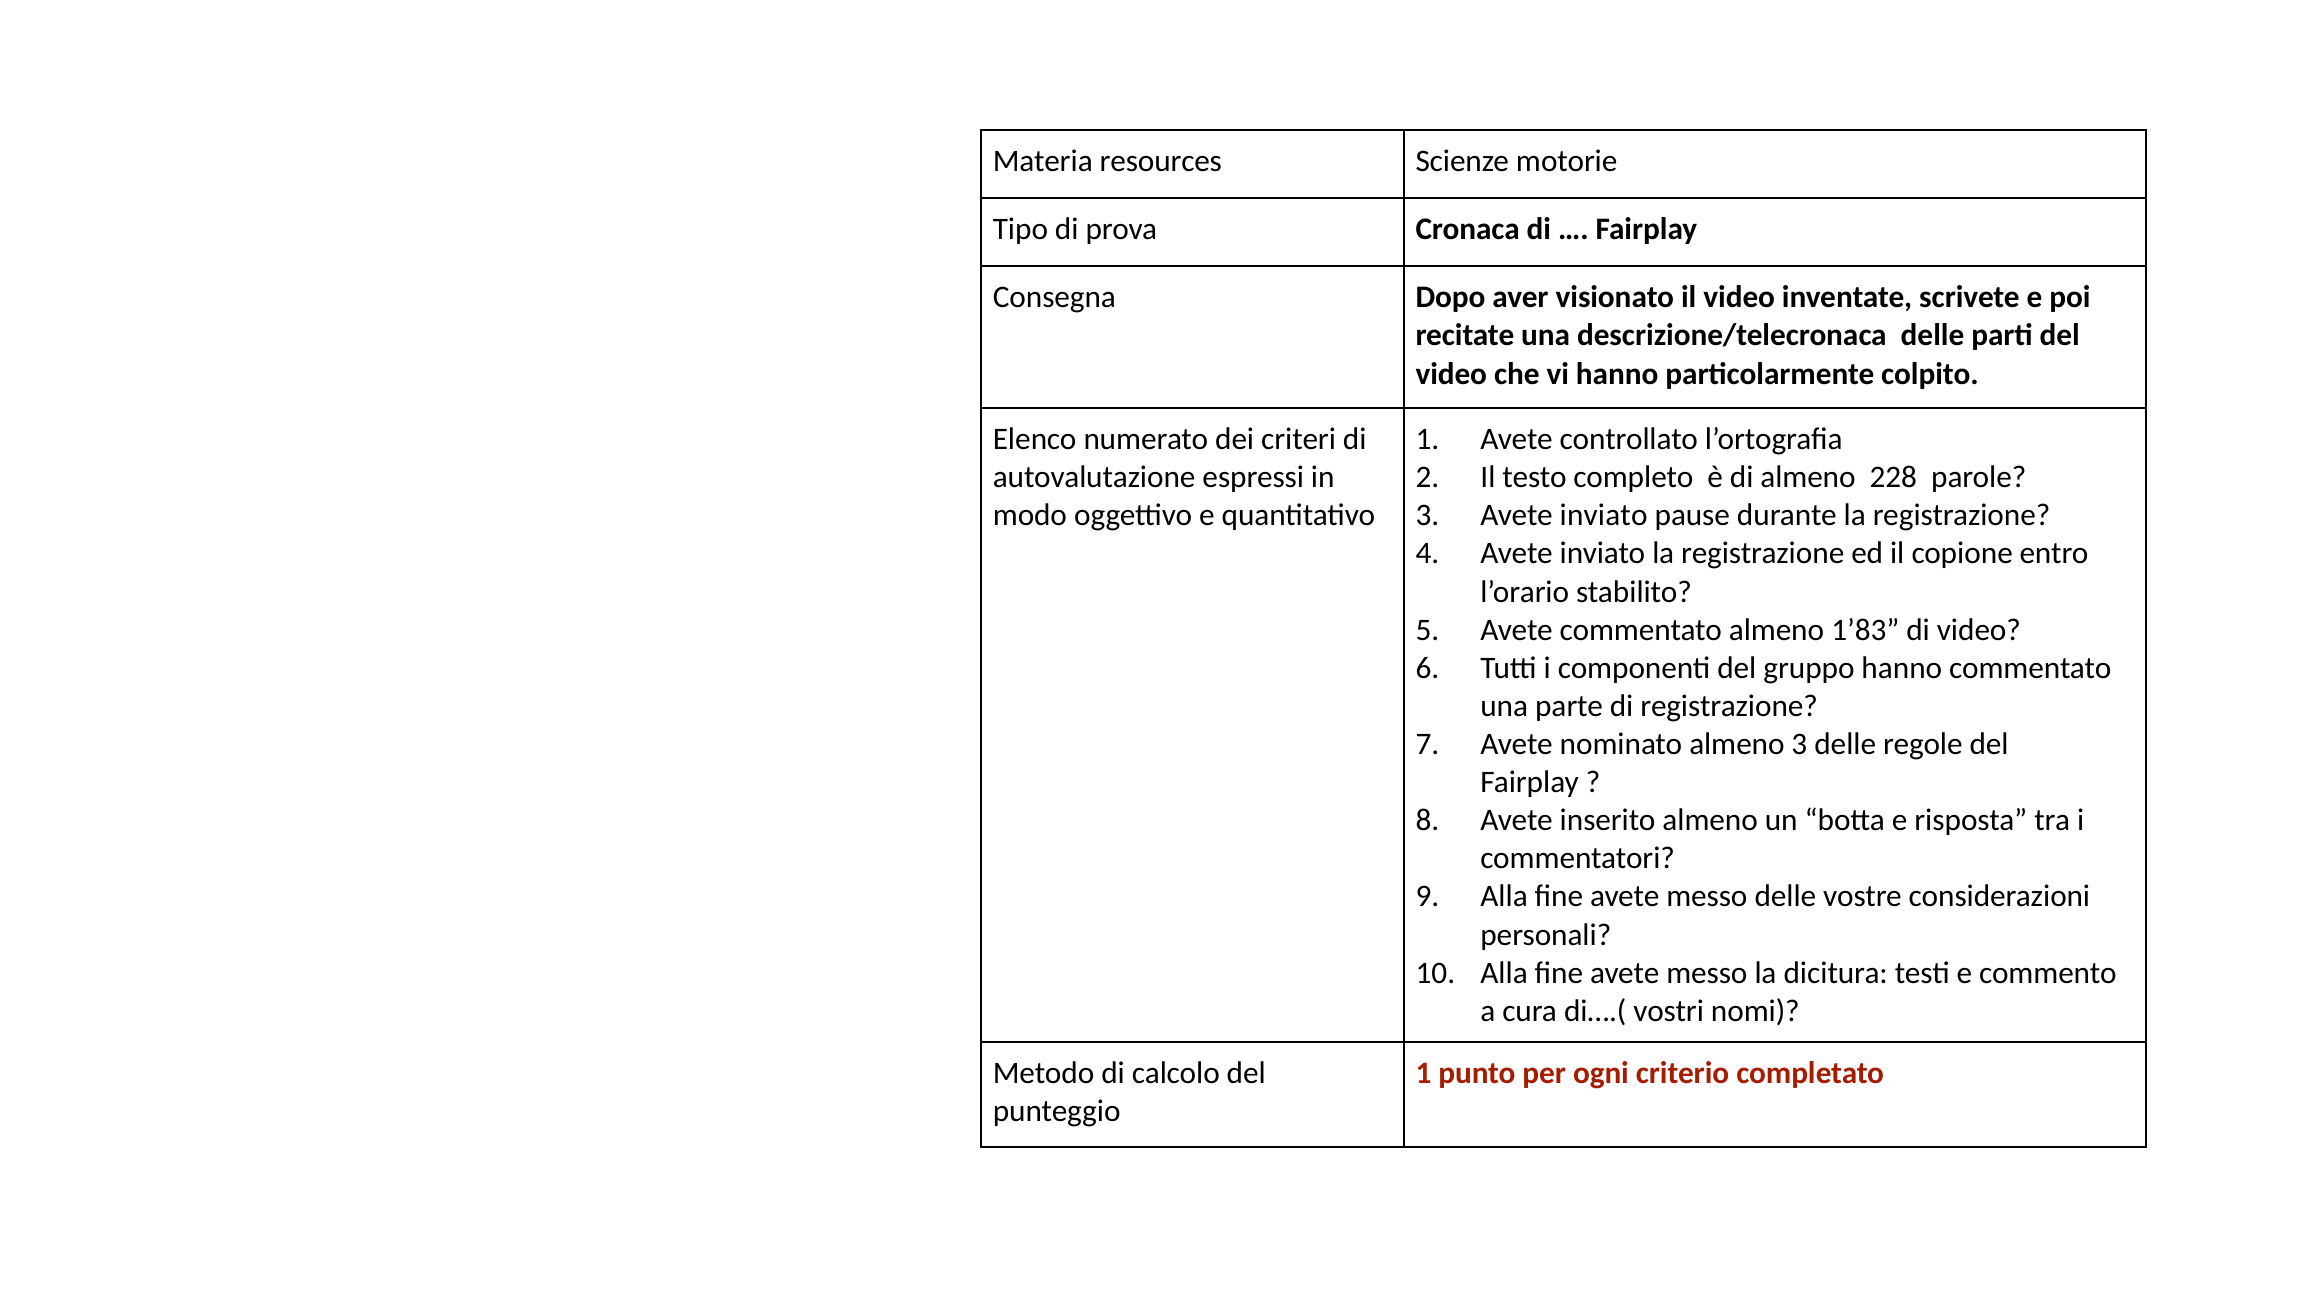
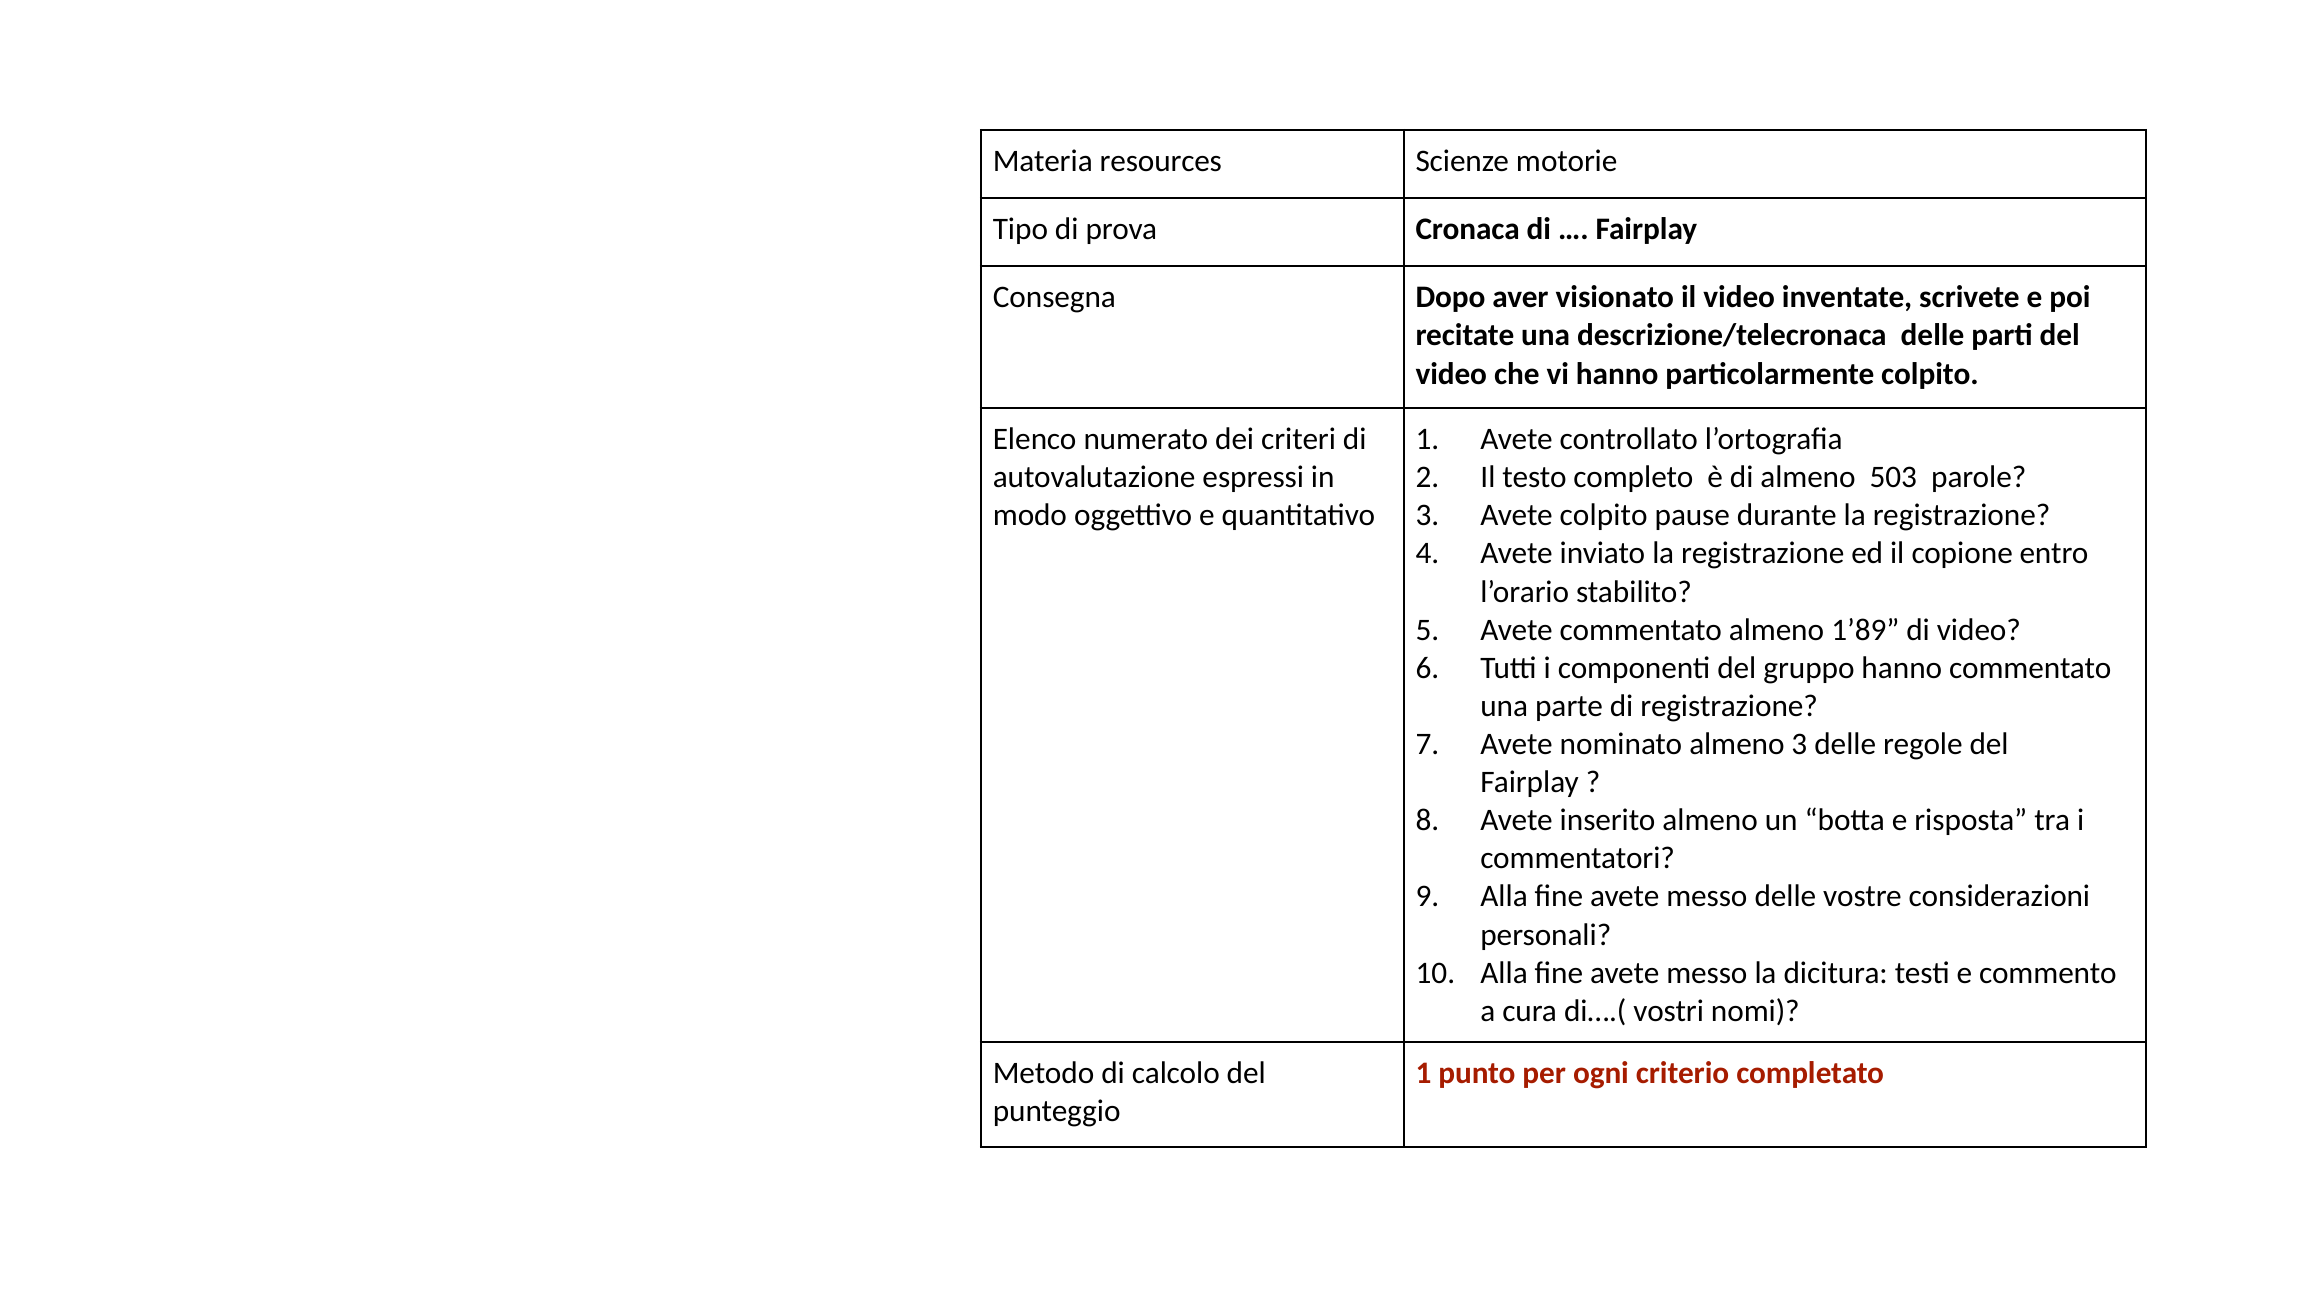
228: 228 -> 503 (1893, 477)
3 Avete inviato: inviato -> colpito (1604, 515)
1’83: 1’83 -> 1’89 (1865, 630)
